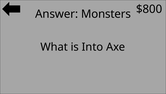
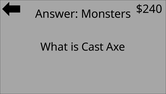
$800: $800 -> $240 (149, 9)
Into: Into -> Cast (93, 47)
